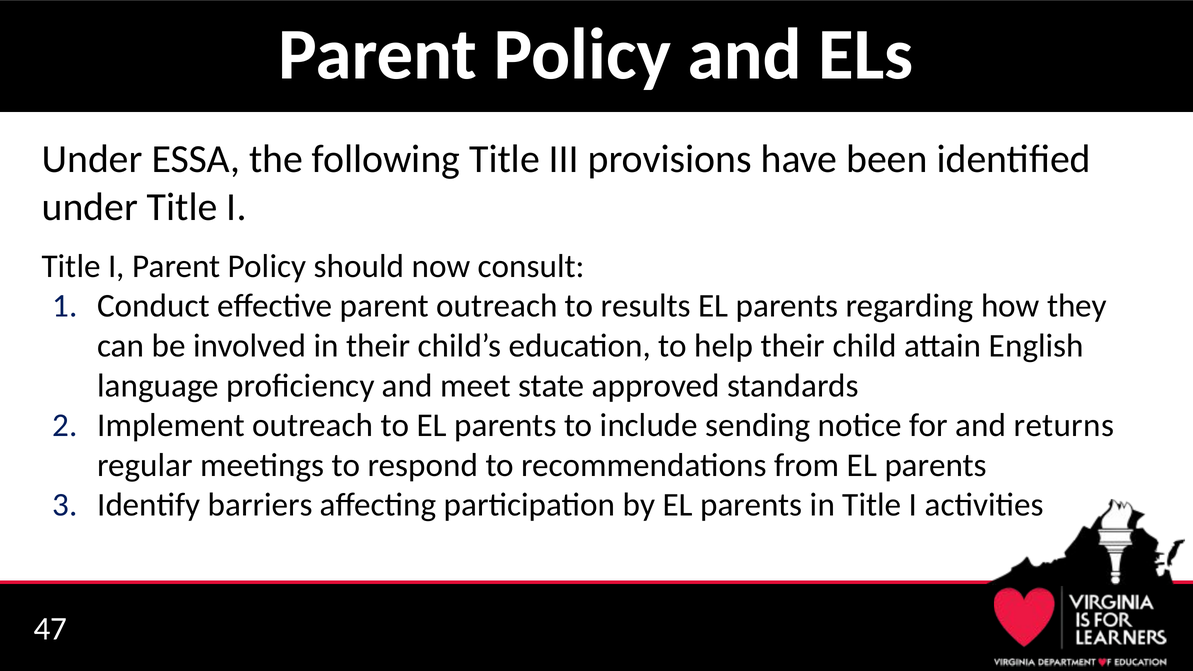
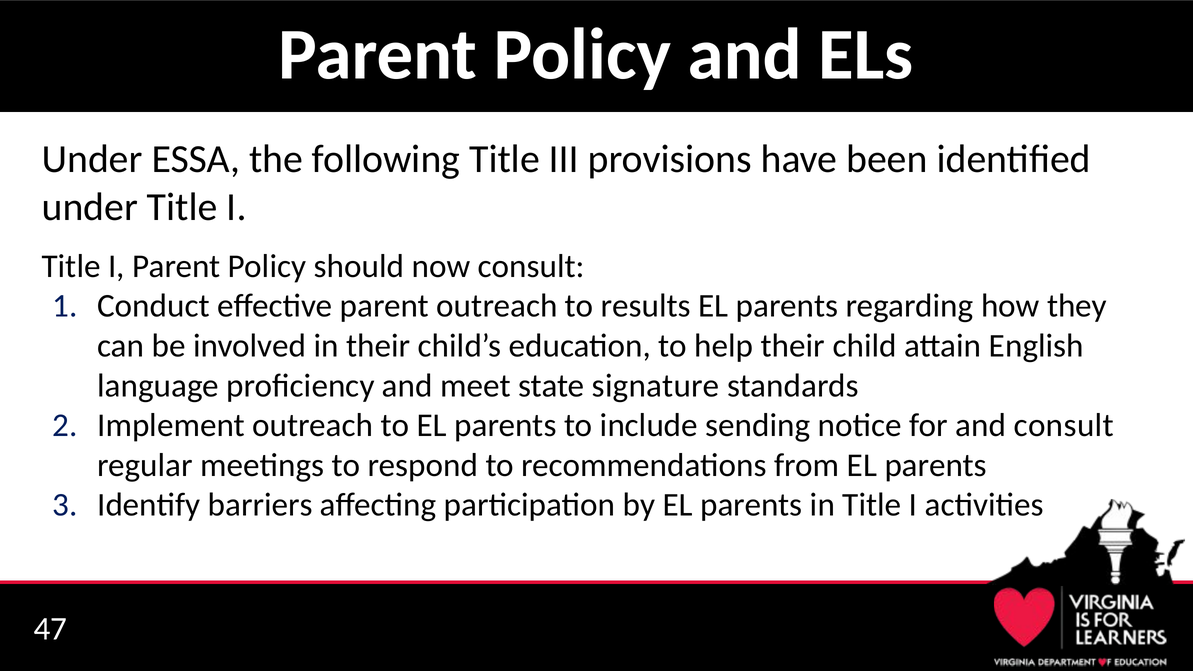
approved: approved -> signature (656, 386)
and returns: returns -> consult (1064, 425)
